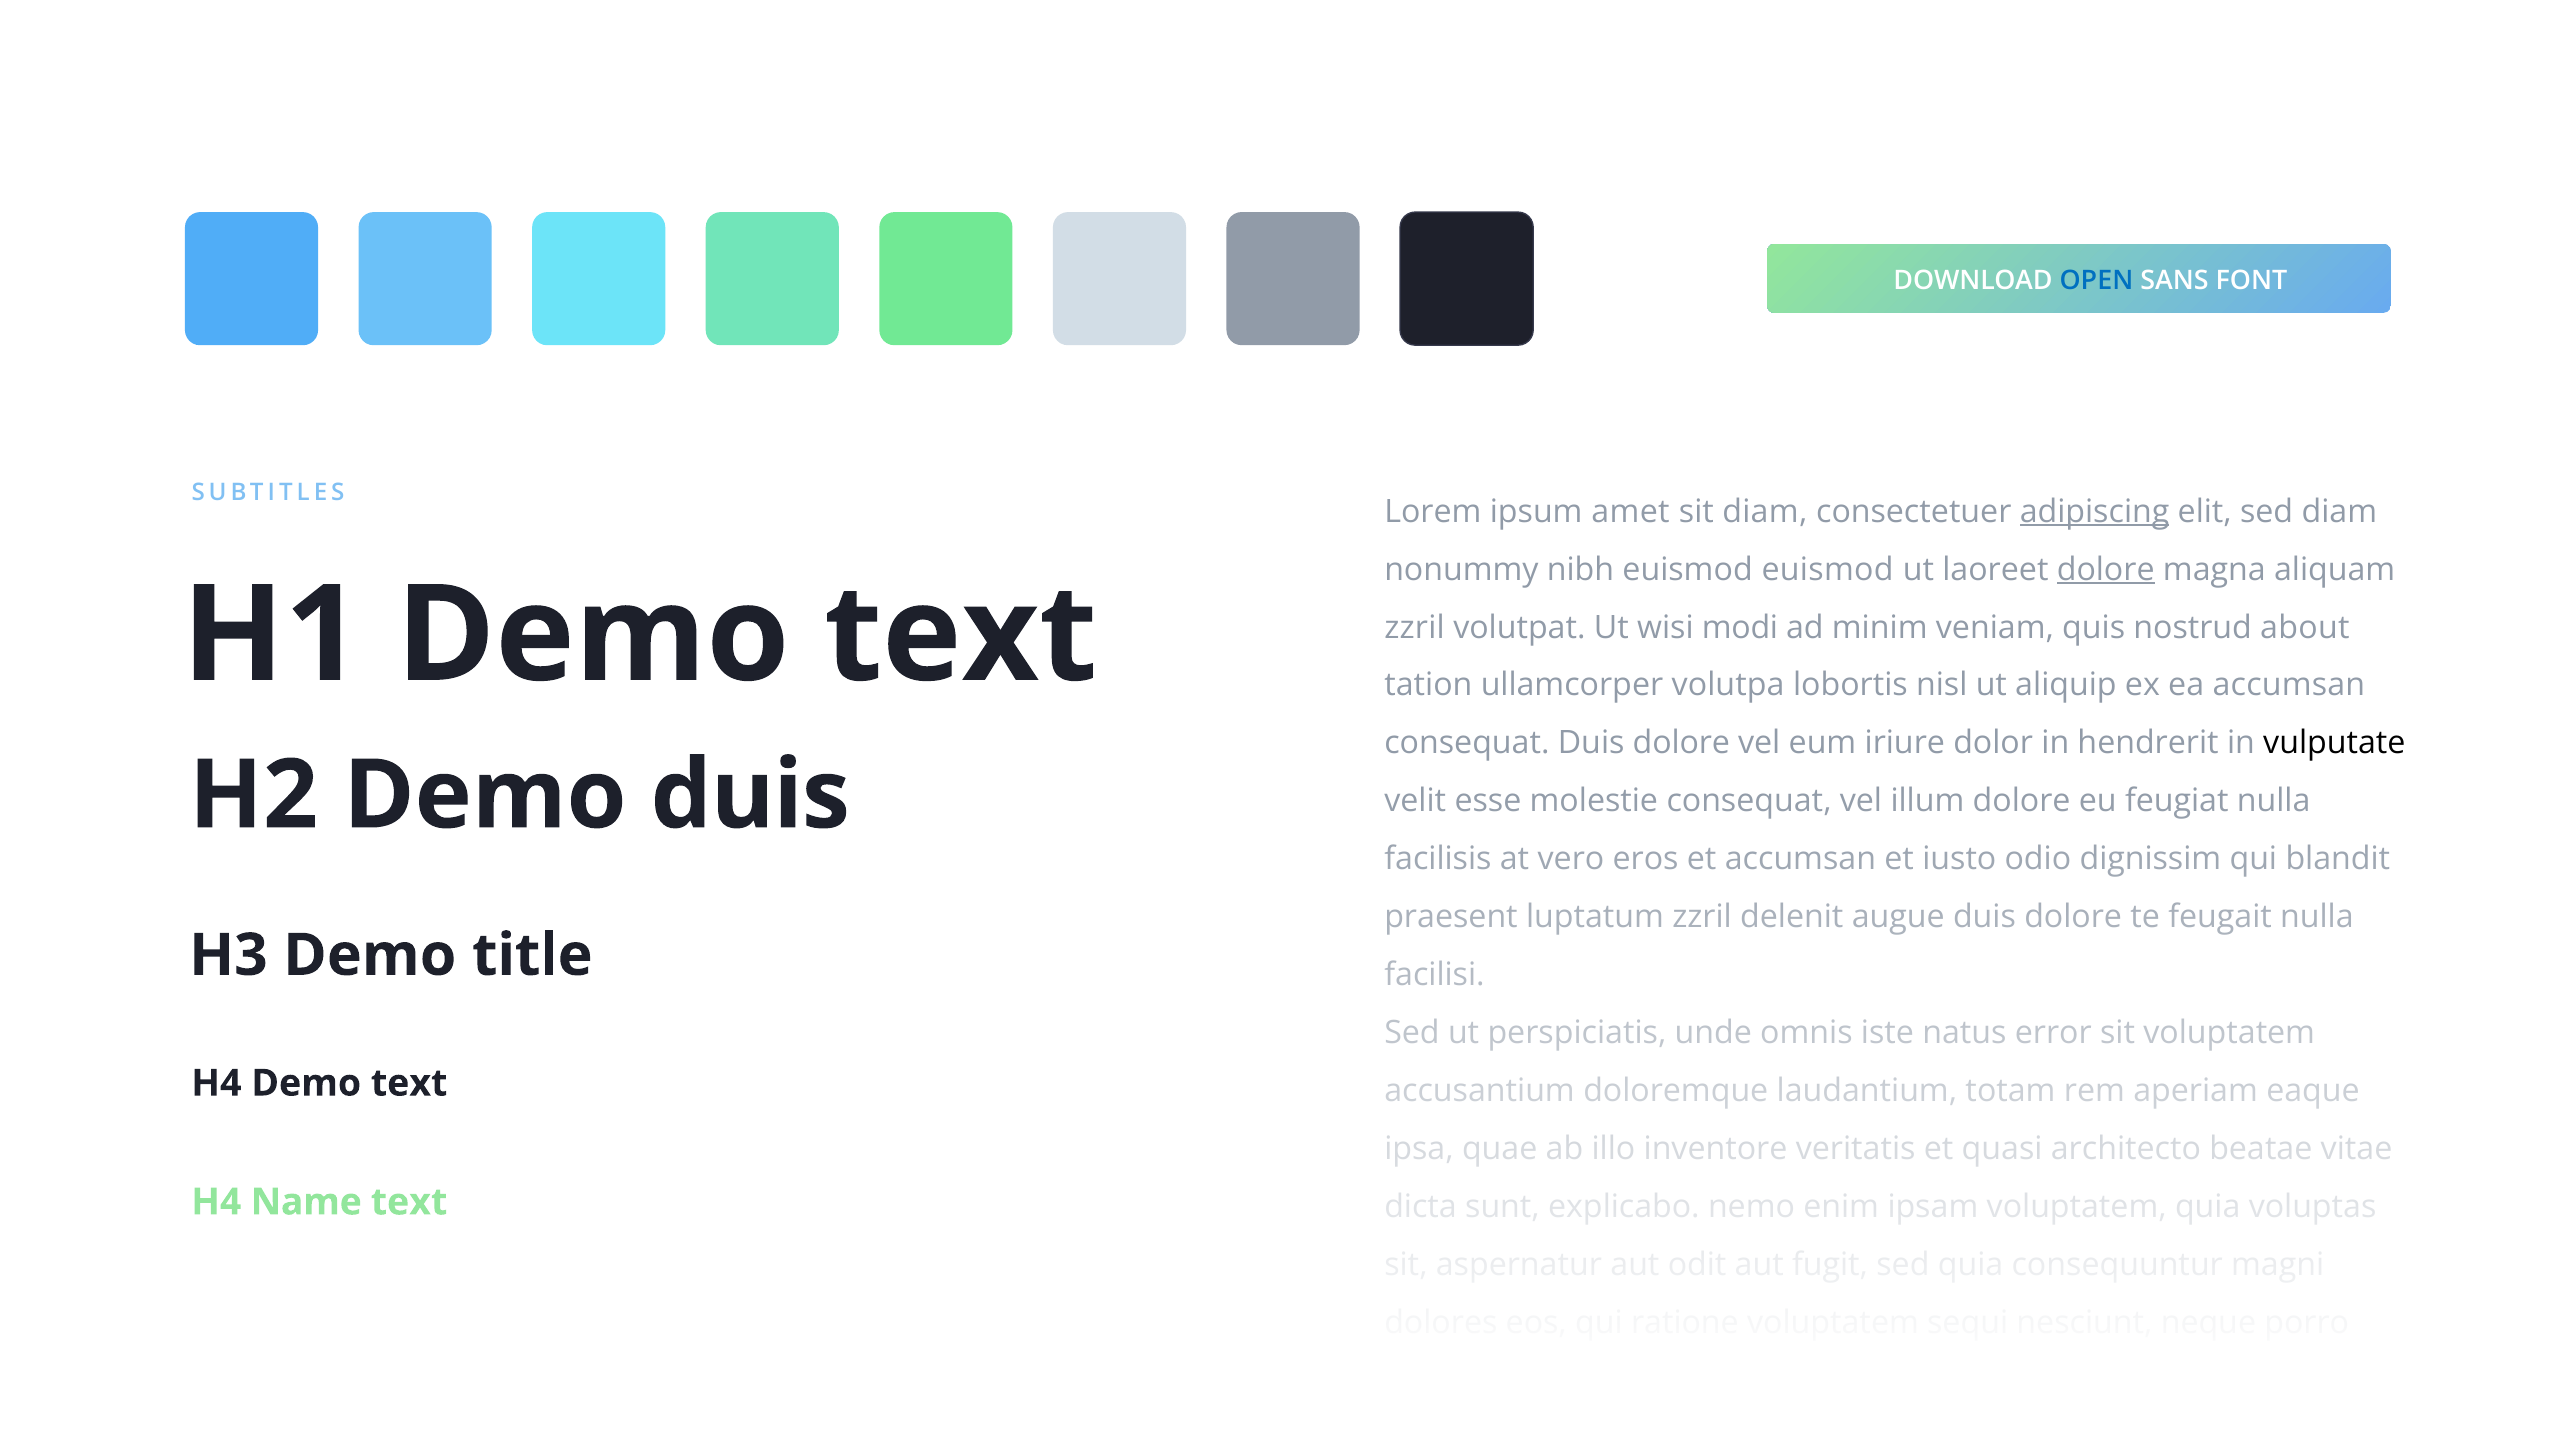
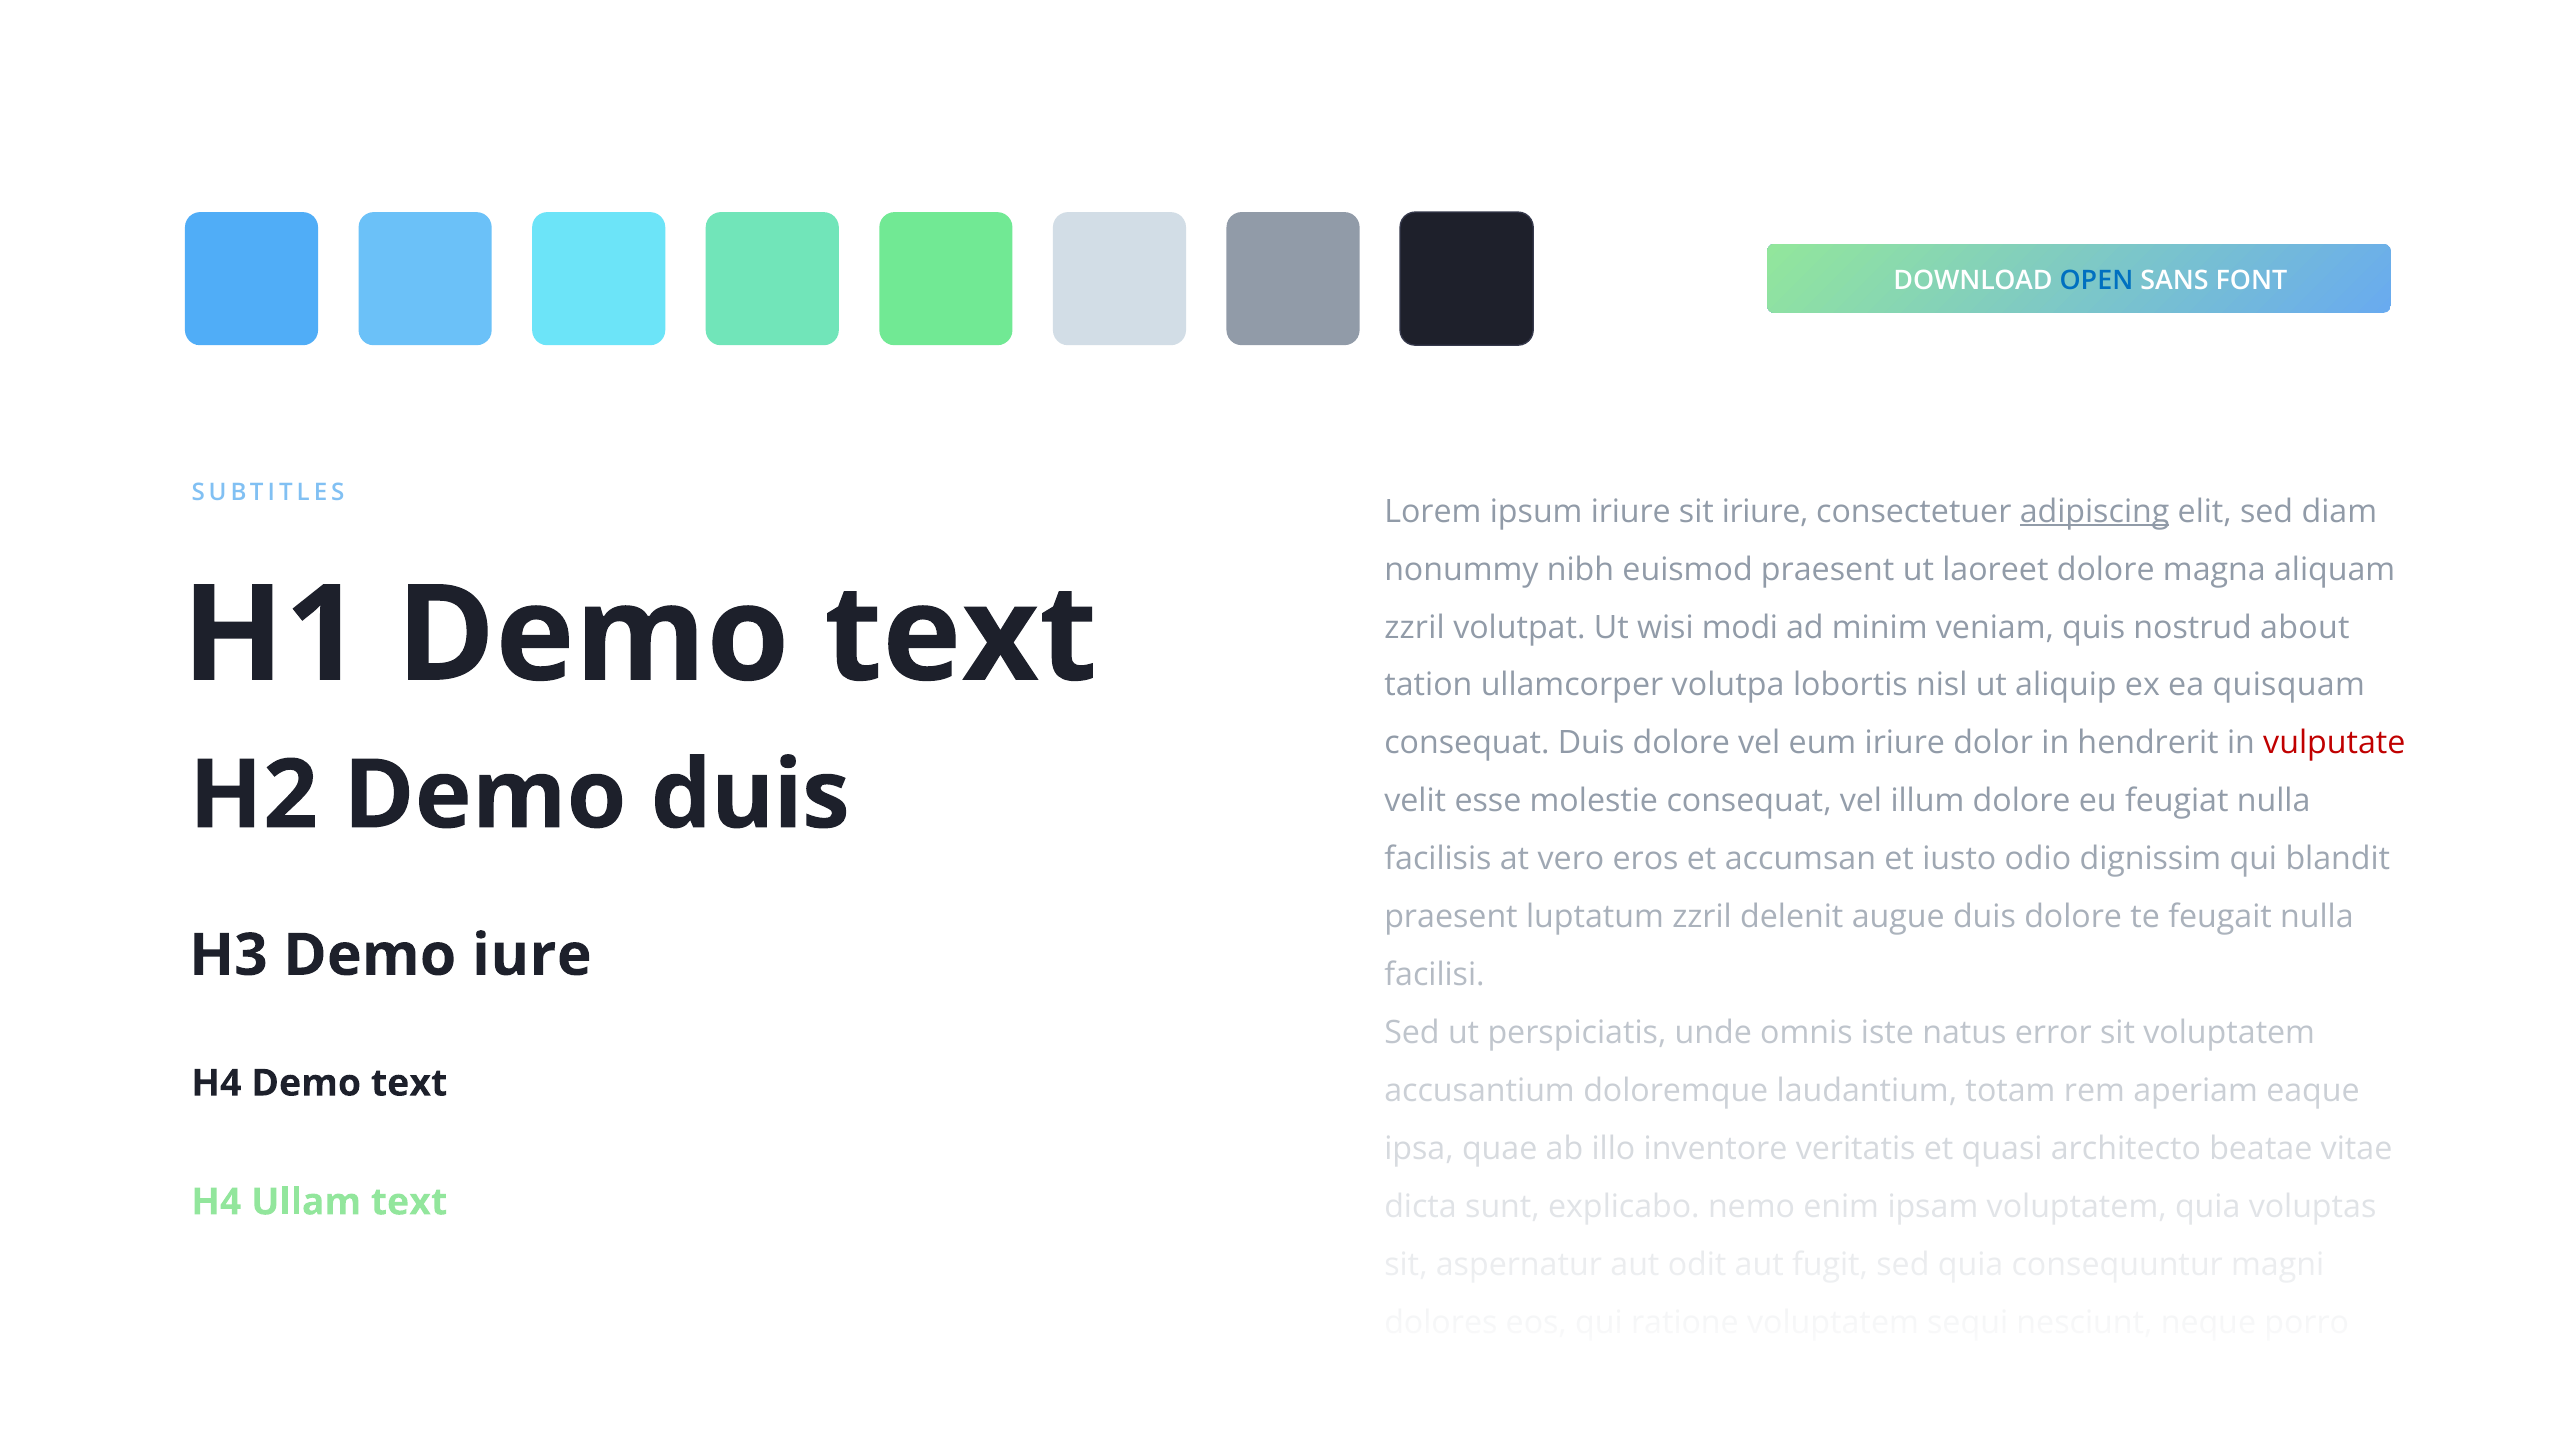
ipsum amet: amet -> iriure (1631, 511)
sit diam: diam -> iriure (1765, 511)
euismod euismod: euismod -> praesent (1828, 569)
dolore underline: present -> none (2106, 569)
ea accumsan: accumsan -> quisquam (2289, 685)
vulputate colour: black -> red (2334, 743)
Demo title: title -> iure (532, 955)
H4 Name: Name -> Ullam (306, 1202)
